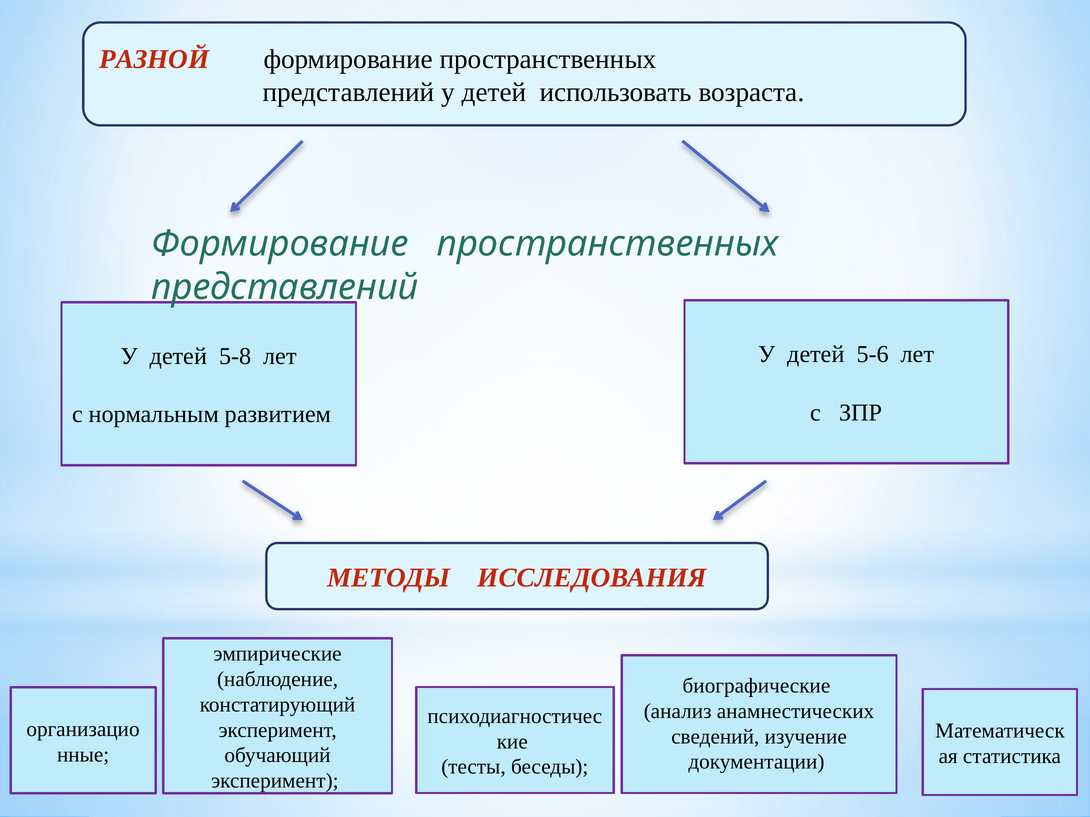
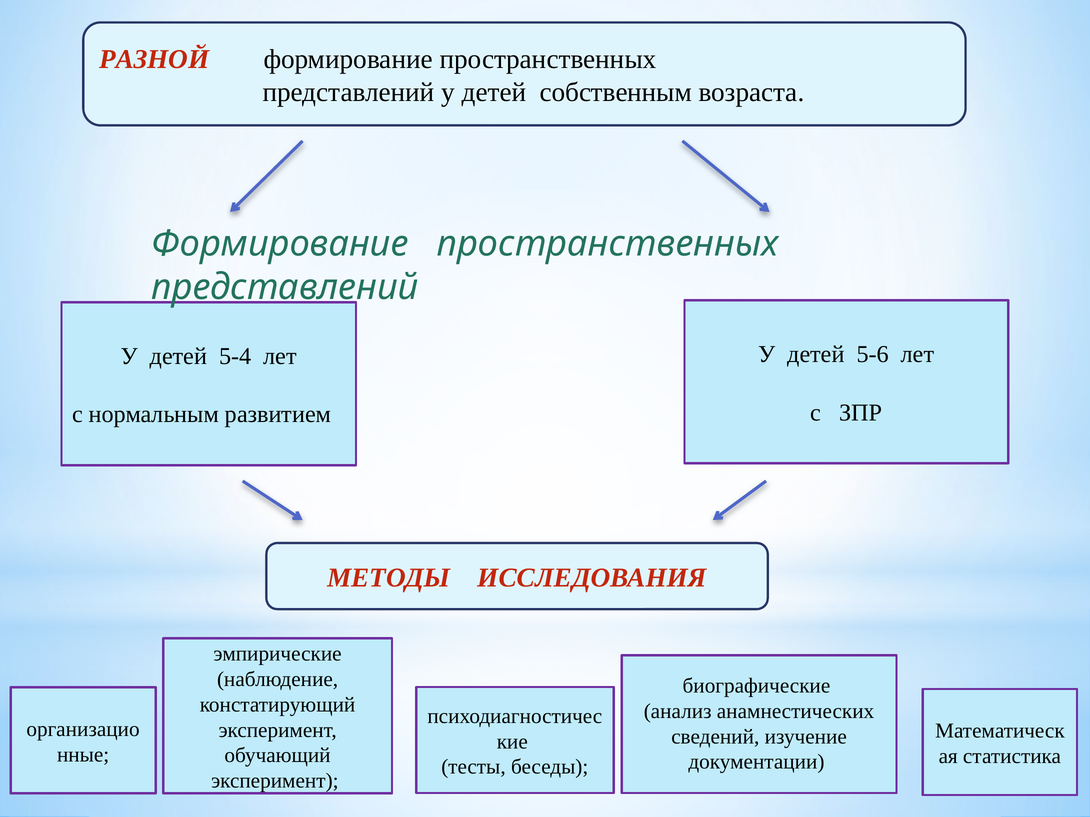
использовать: использовать -> собственным (616, 92)
5-8: 5-8 -> 5-4 (235, 357)
